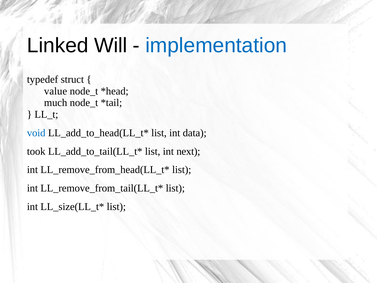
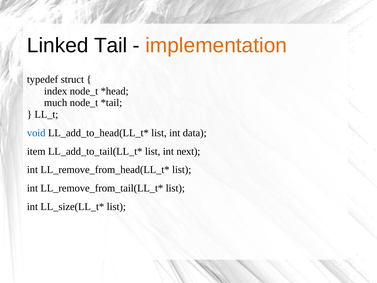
Will: Will -> Tail (111, 46)
implementation colour: blue -> orange (216, 46)
value: value -> index (56, 91)
took: took -> item (36, 151)
